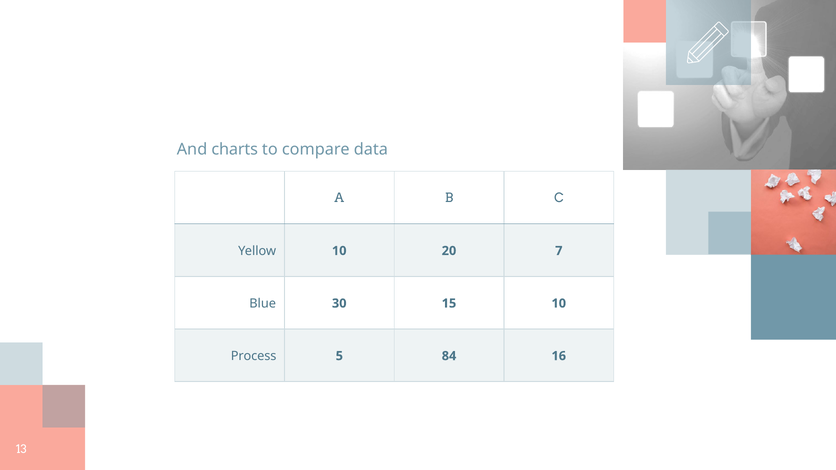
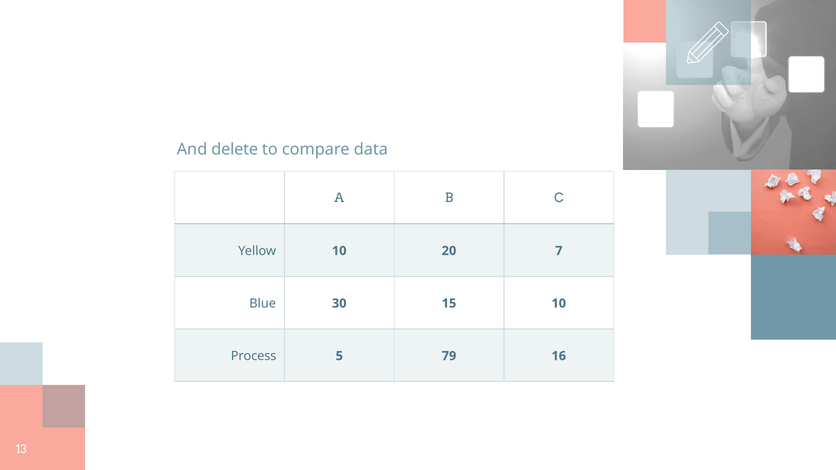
charts: charts -> delete (235, 149)
84: 84 -> 79 (449, 356)
